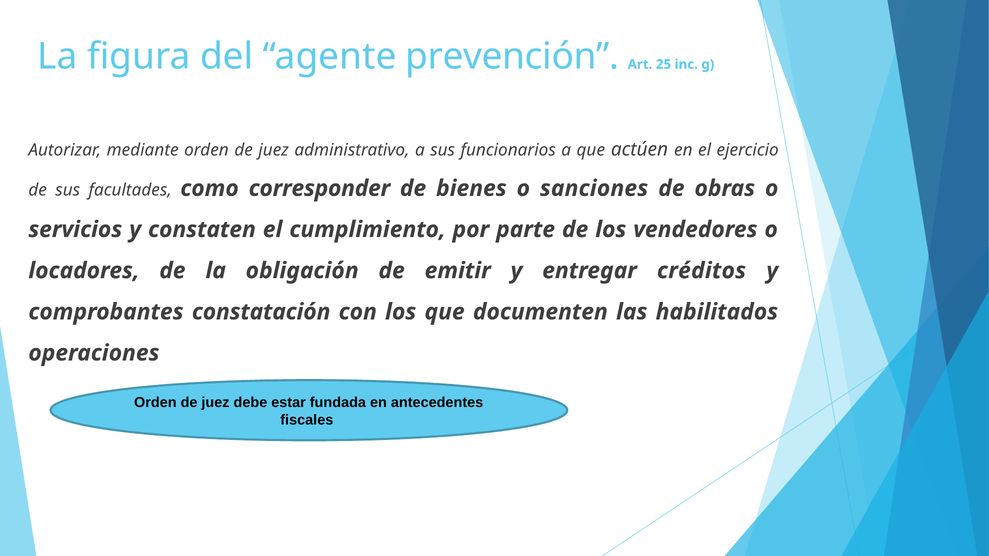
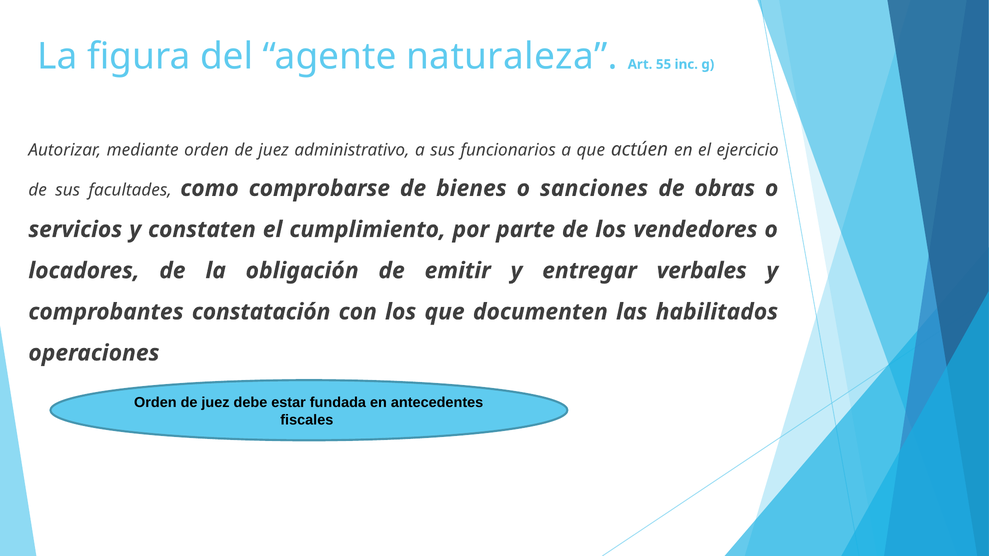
prevención: prevención -> naturaleza (512, 57)
25: 25 -> 55 (664, 64)
corresponder: corresponder -> comprobarse (319, 188)
créditos: créditos -> verbales (702, 271)
